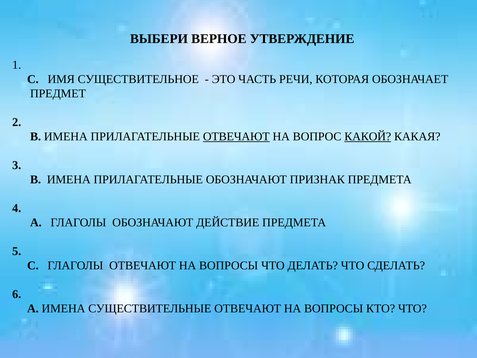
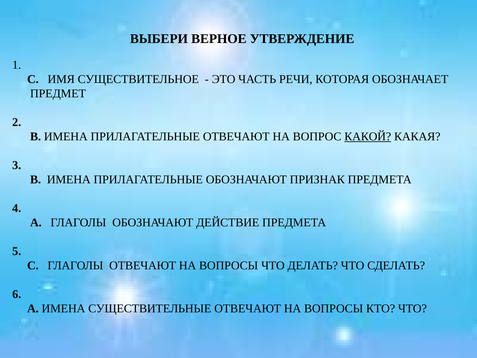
ОТВЕЧАЮТ underline: present -> none (236, 137)
